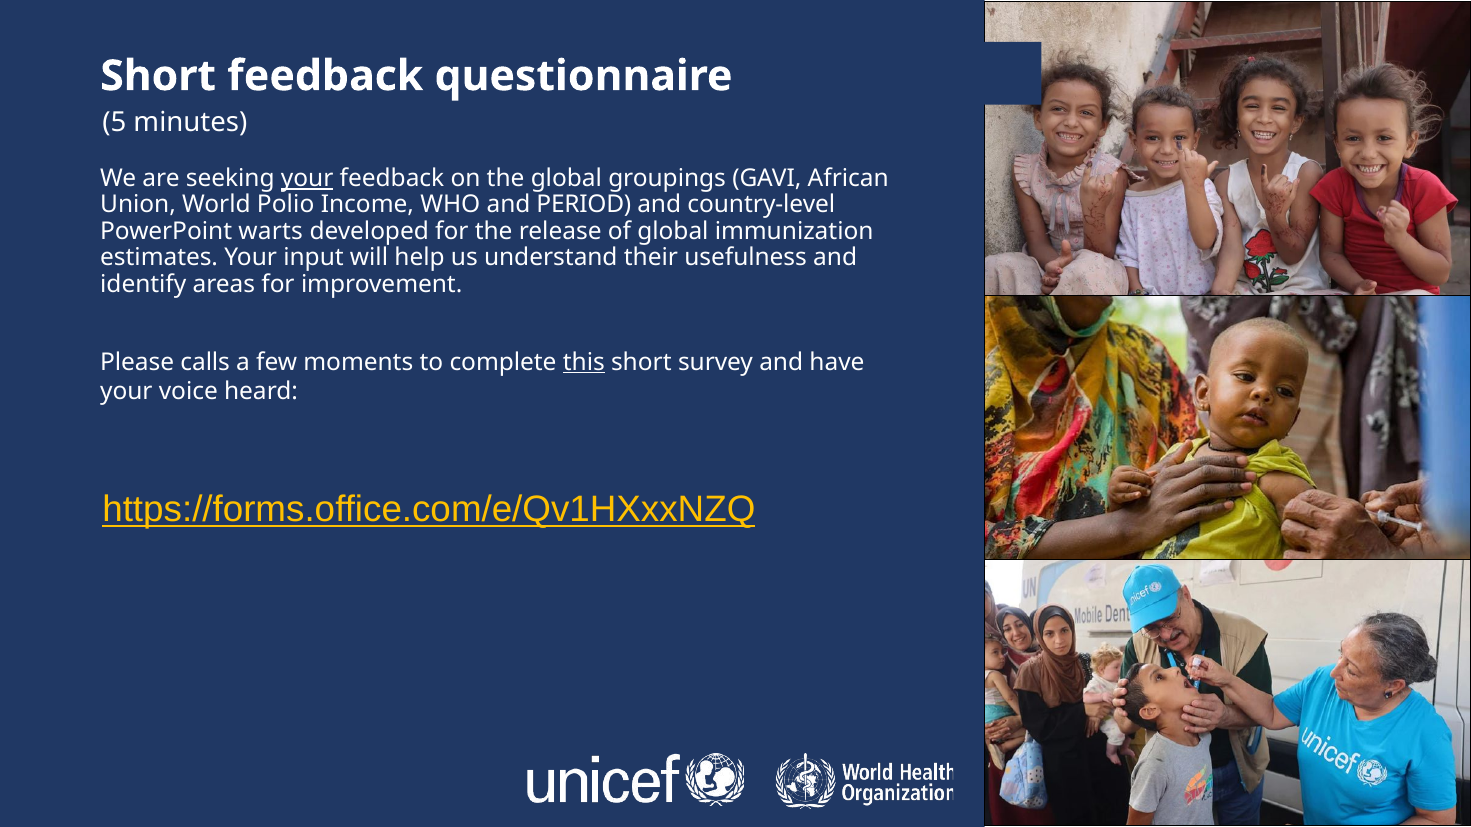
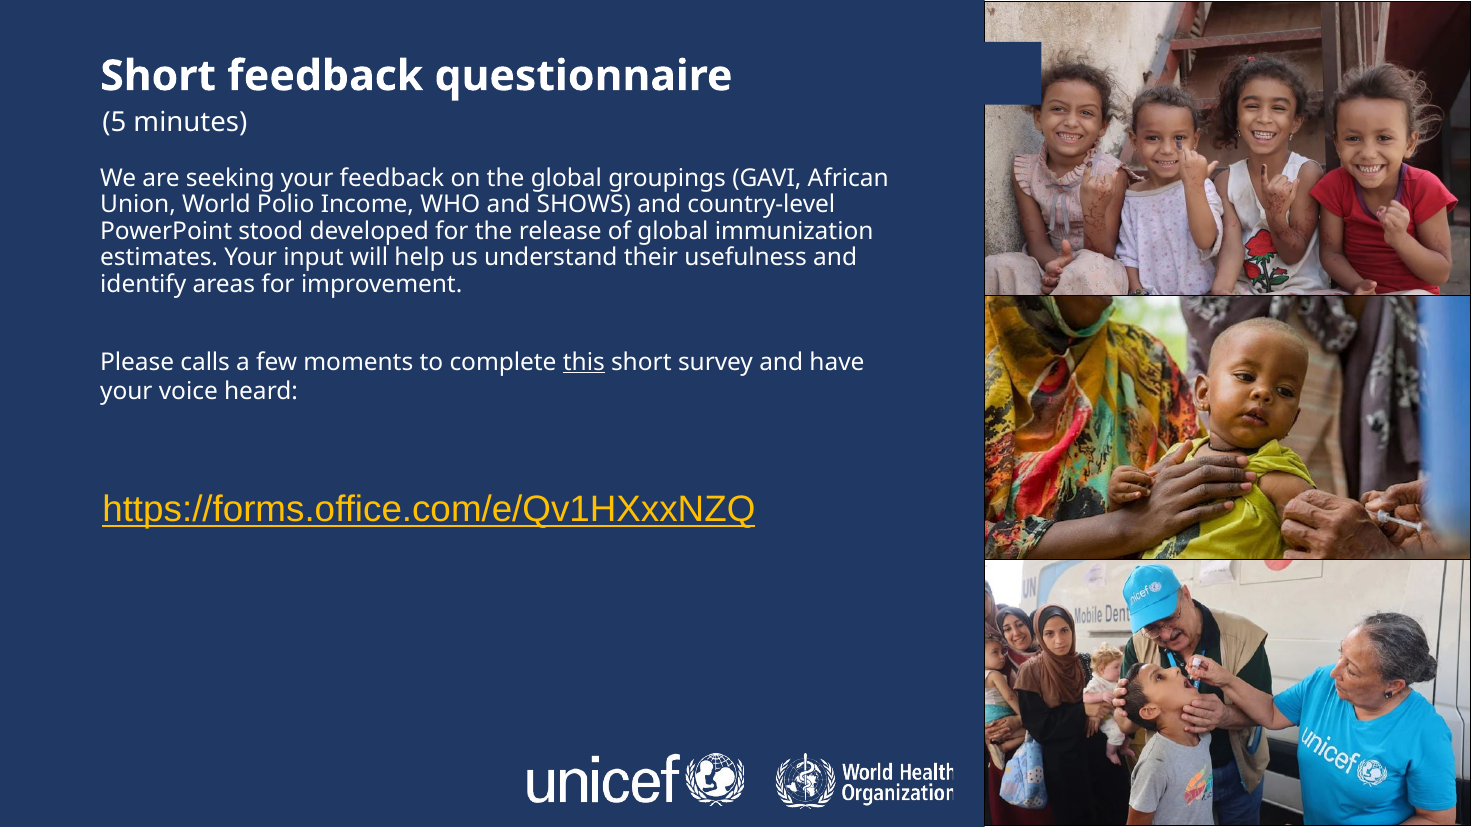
your underline: present -> none (307, 178)
PERIOD: PERIOD -> SHOWS (584, 205)
warts: warts -> stood (271, 231)
